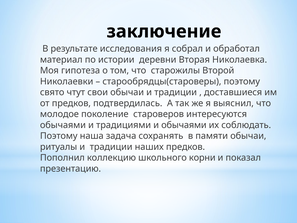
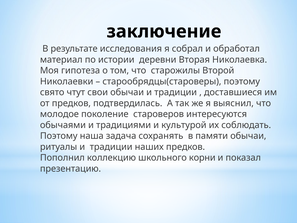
и обычаями: обычаями -> культурой (184, 125)
